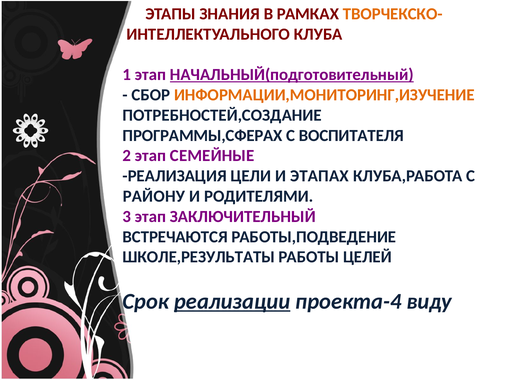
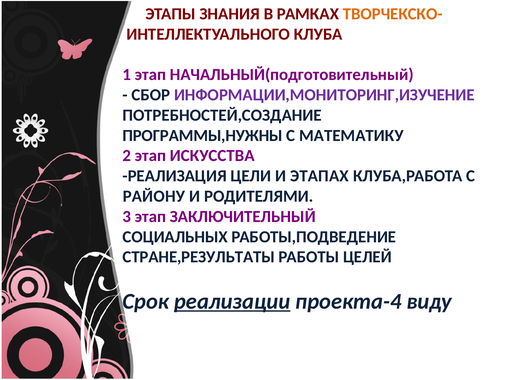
НАЧАЛЬНЫЙ(подготовительный underline: present -> none (292, 75)
ИНФОРМАЦИИ,МОНИТОРИНГ,ИЗУЧЕНИЕ colour: orange -> purple (324, 95)
ПРОГРАММЫ,СФЕРАХ: ПРОГРАММЫ,СФЕРАХ -> ПРОГРАММЫ,НУЖНЫ (203, 135)
ВОСПИТАТЕЛЯ: ВОСПИТАТЕЛЯ -> МАТЕМАТИКУ (351, 135)
СЕМЕЙНЫЕ: СЕМЕЙНЫЕ -> ИСКУССТВА (212, 156)
ВСТРЕЧАЮТСЯ: ВСТРЕЧАЮТСЯ -> СОЦИАЛЬНЫХ (175, 236)
ШКОЛЕ,РЕЗУЛЬТАТЫ: ШКОЛЕ,РЕЗУЛЬТАТЫ -> СТРАНЕ,РЕЗУЛЬТАТЫ (199, 257)
